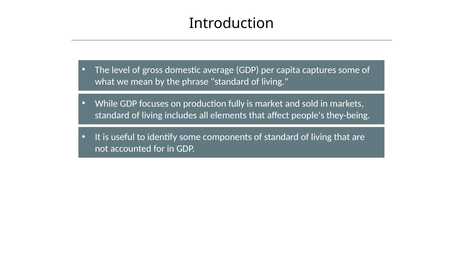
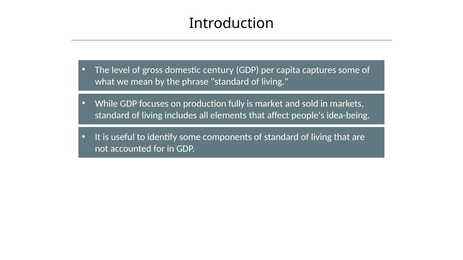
average: average -> century (218, 70)
they-being: they-being -> idea-being (348, 115)
